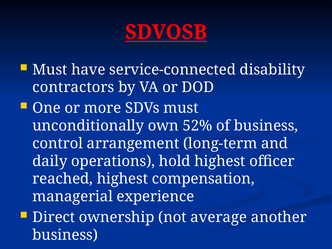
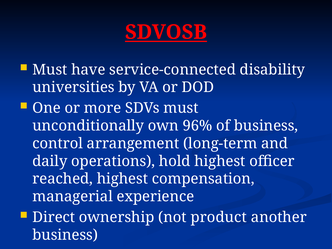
contractors: contractors -> universities (73, 87)
52%: 52% -> 96% (197, 126)
average: average -> product (219, 217)
